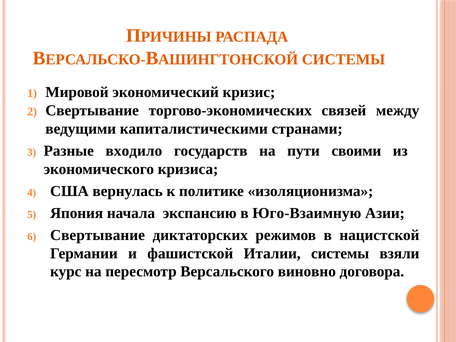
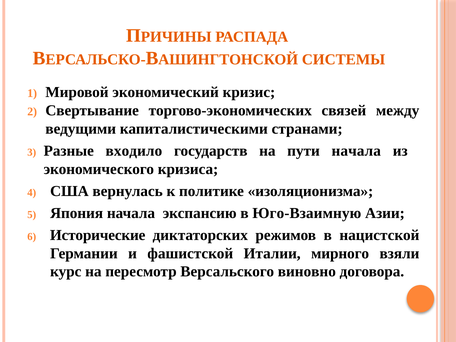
пути своими: своими -> начала (356, 151)
Свертывание: Свертывание -> Исторические (98, 235)
Италии системы: системы -> мирного (340, 253)
